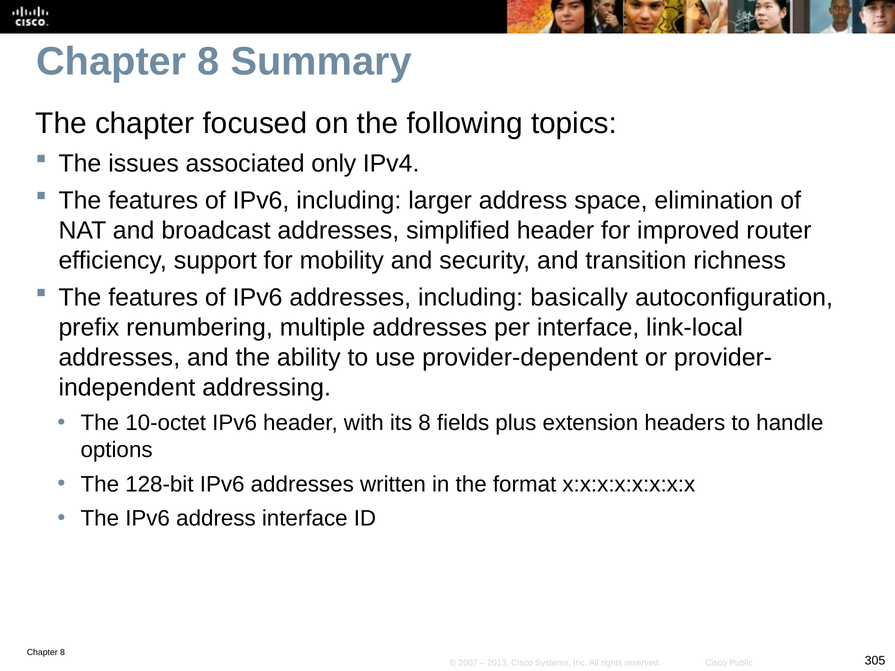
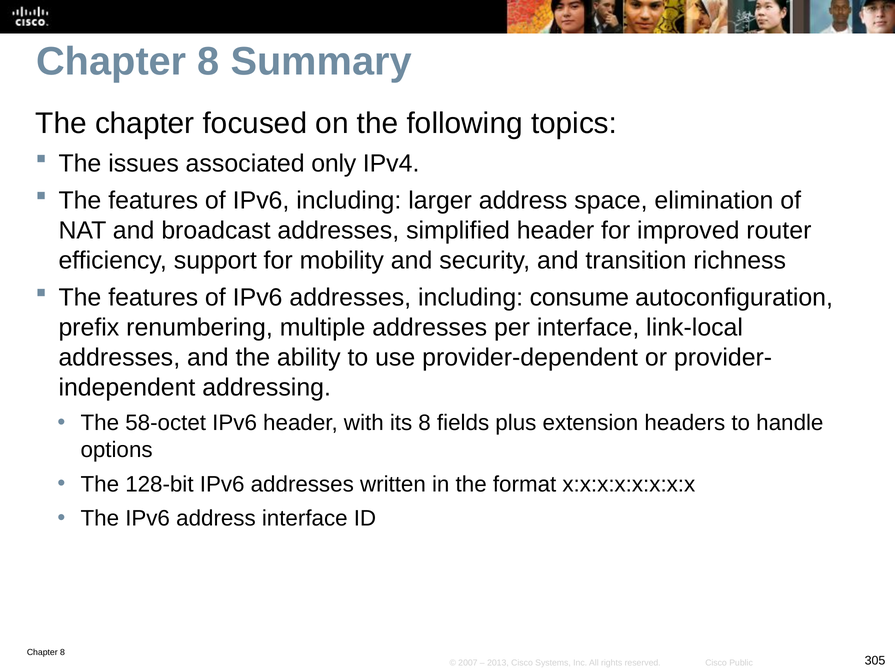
basically: basically -> consume (579, 298)
10-octet: 10-octet -> 58-octet (166, 423)
